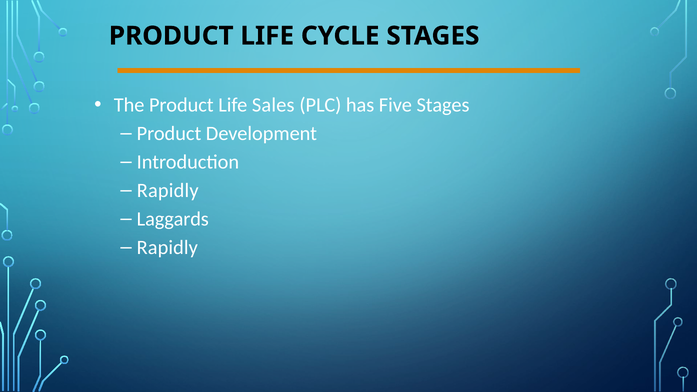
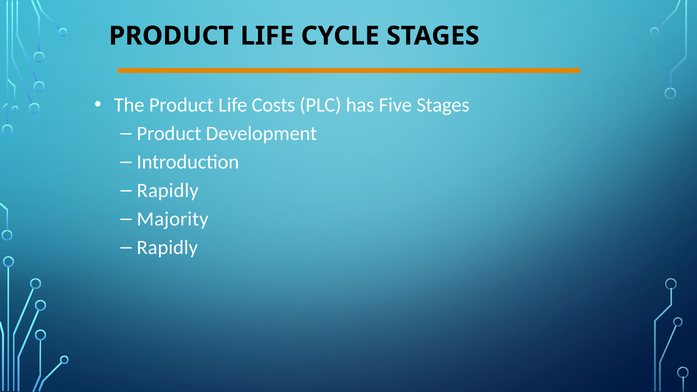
Sales: Sales -> Costs (273, 105)
Laggards: Laggards -> Majority (173, 219)
